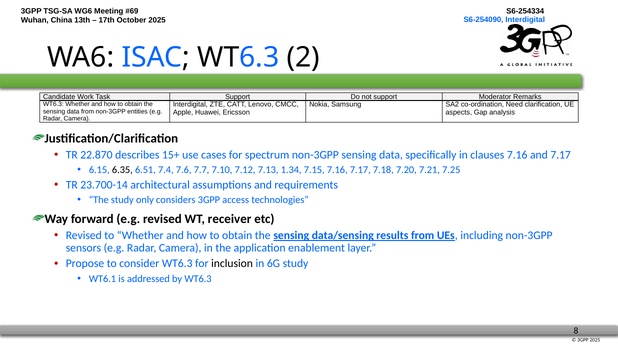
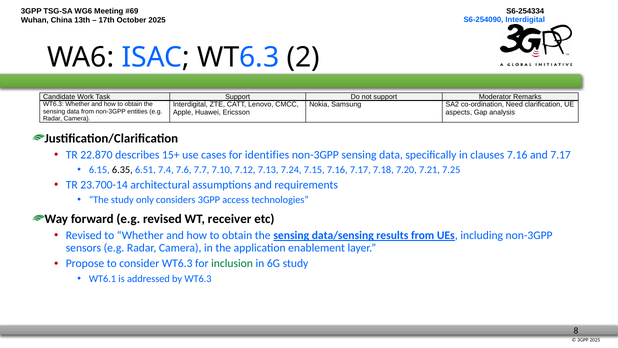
spectrum: spectrum -> identifies (267, 155)
1.34: 1.34 -> 7.24 (291, 170)
inclusion colour: black -> green (232, 263)
